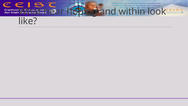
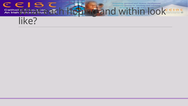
hear: hear -> each (54, 11)
